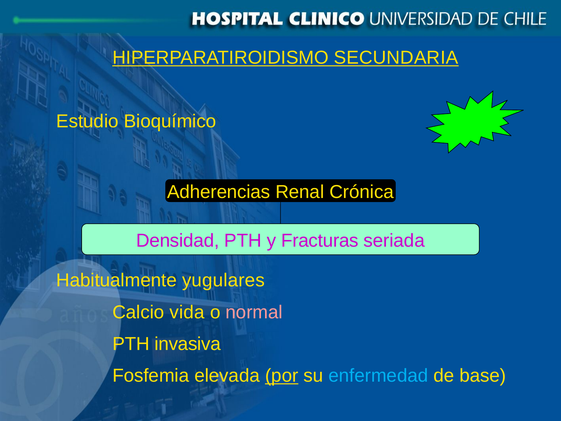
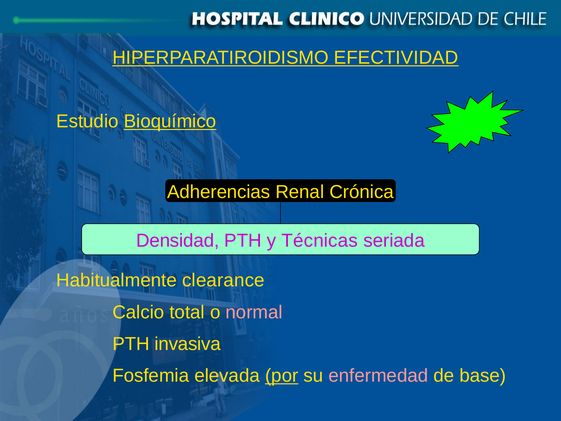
SECUNDARIA: SECUNDARIA -> EFECTIVIDAD (396, 58)
Bioquímico underline: none -> present (170, 121)
Fracturas: Fracturas -> Técnicas (320, 240)
yugulares: yugulares -> clearance (223, 280)
vida: vida -> total (187, 312)
enfermedad colour: light blue -> pink (378, 376)
